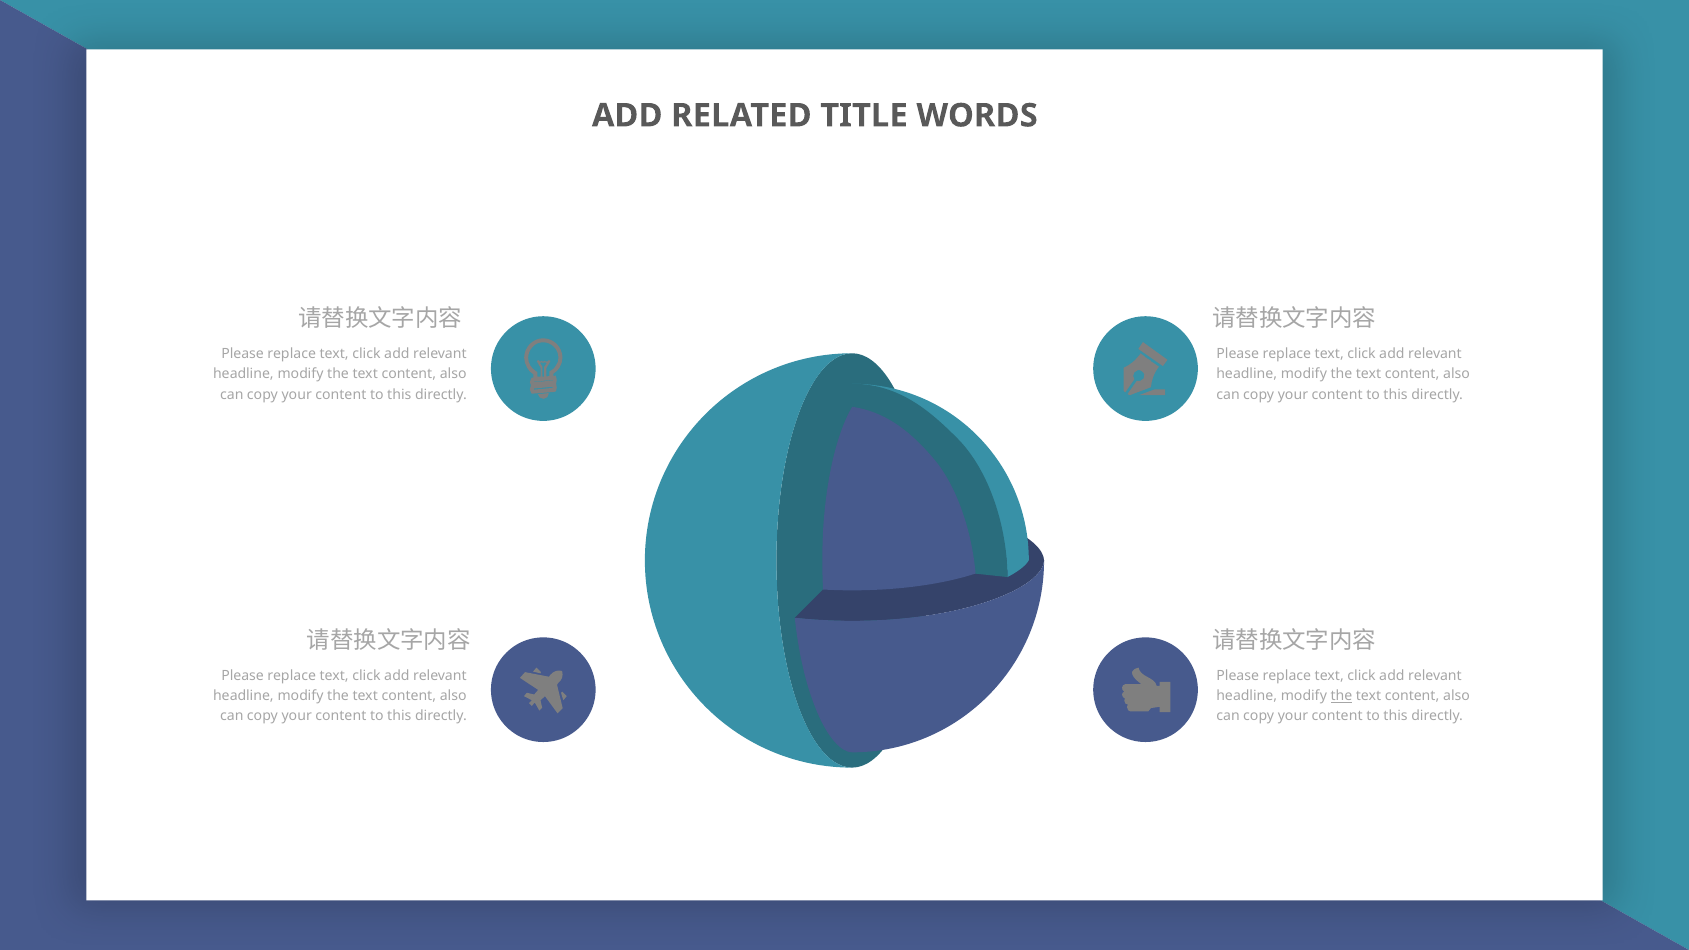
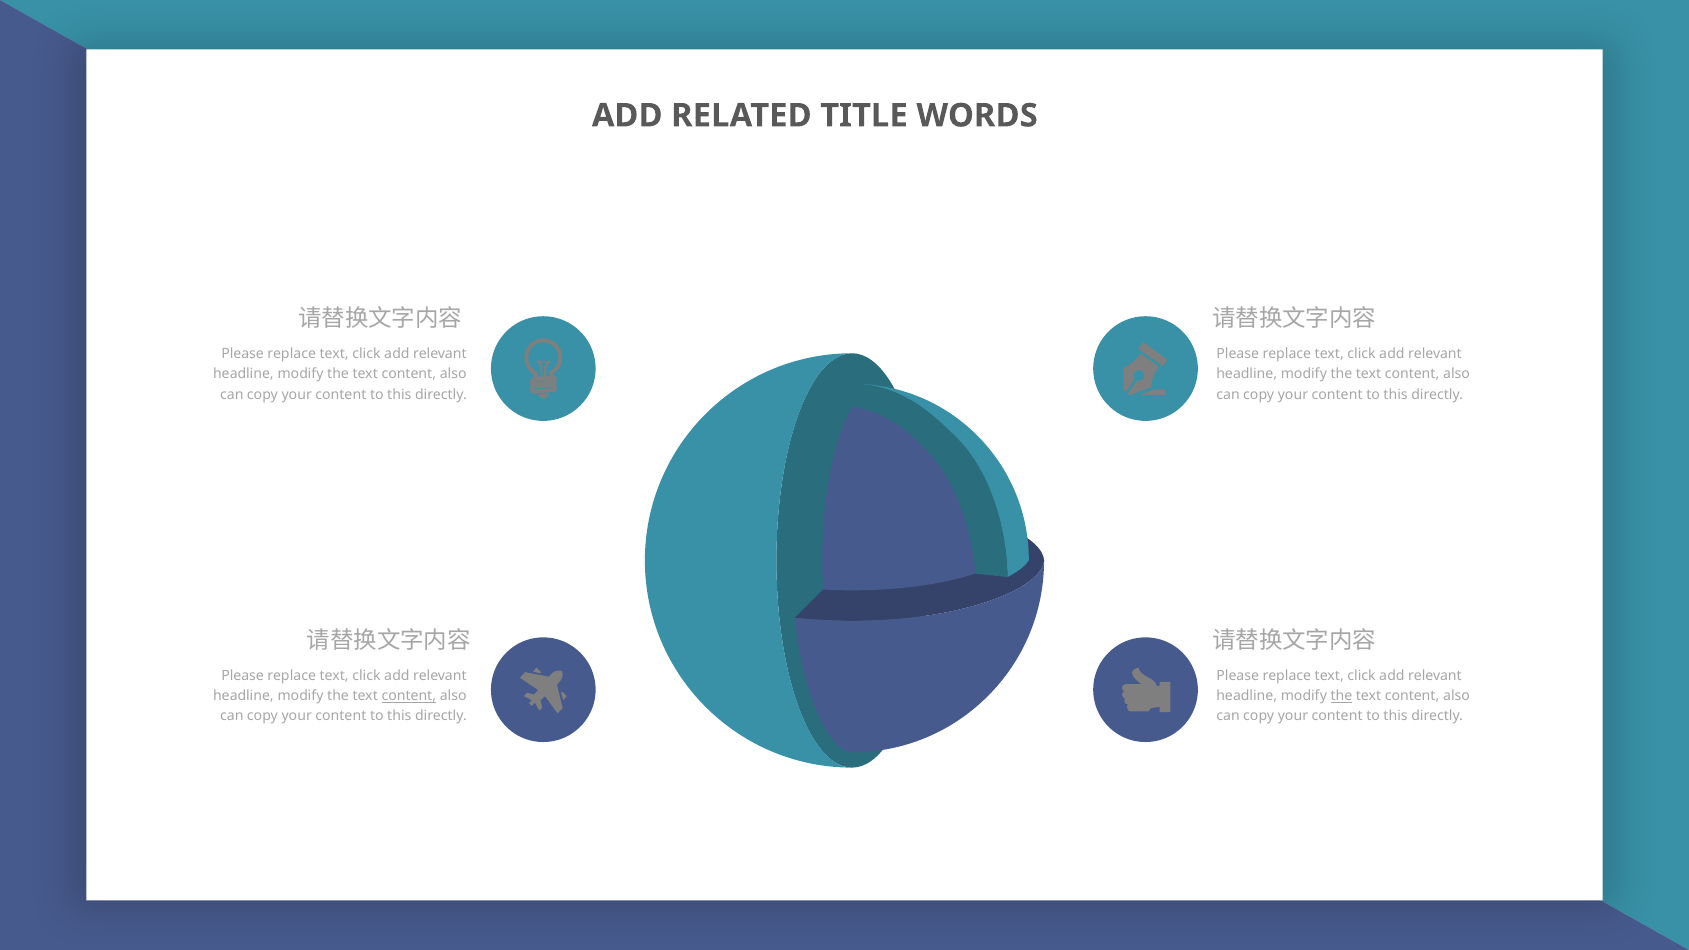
content underline: none -> present (409, 696)
